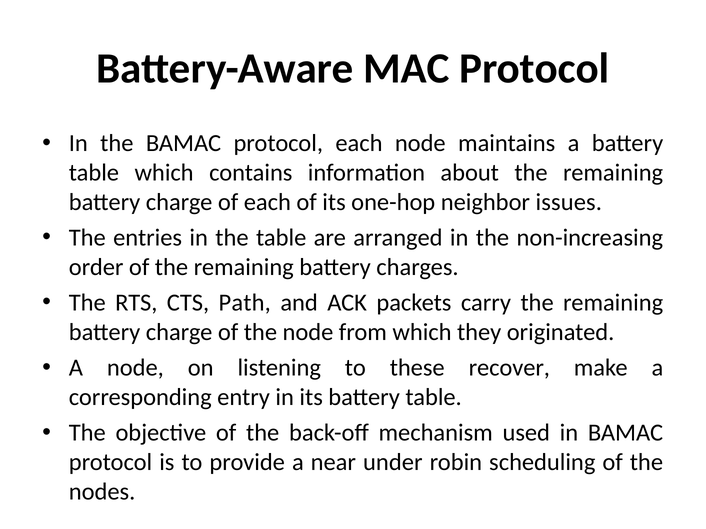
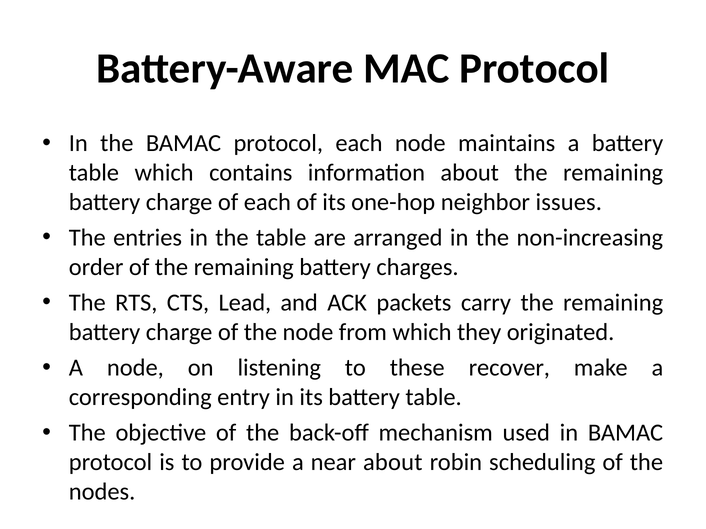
Path: Path -> Lead (245, 303)
near under: under -> about (393, 463)
